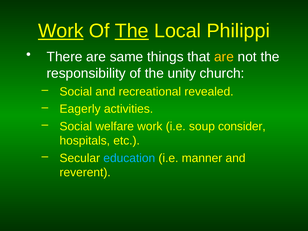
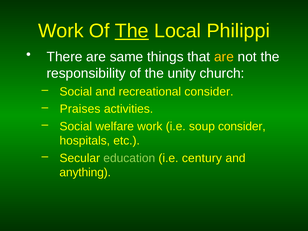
Work underline: present -> none (61, 31)
recreational revealed: revealed -> consider (209, 92)
Eagerly: Eagerly -> Praises (80, 109)
education colour: light blue -> light green (129, 158)
manner: manner -> century (202, 158)
reverent: reverent -> anything (85, 173)
